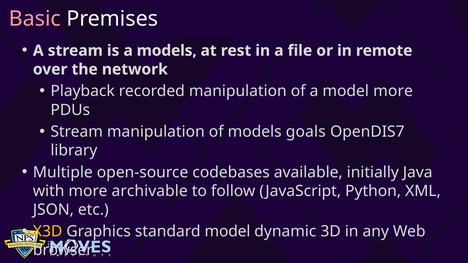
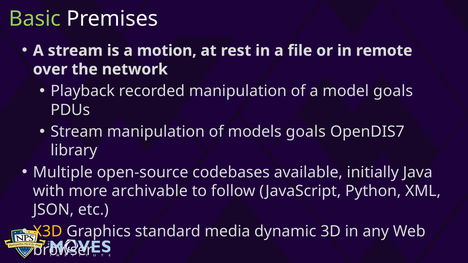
Basic colour: pink -> light green (35, 19)
a models: models -> motion (167, 51)
model more: more -> goals (393, 91)
standard model: model -> media (227, 232)
